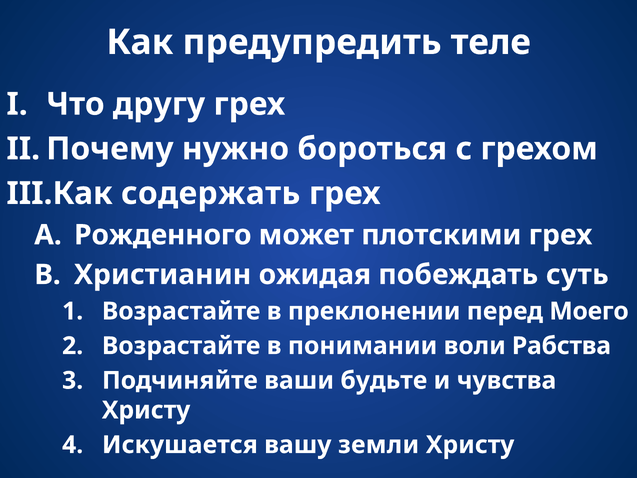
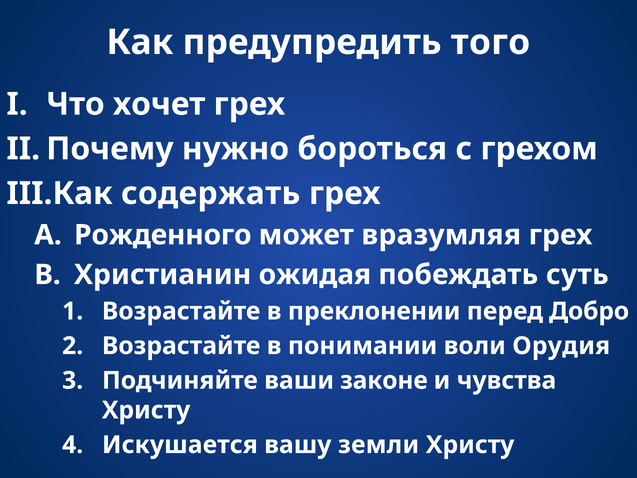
теле: теле -> того (491, 42)
другу: другу -> хочет (159, 104)
плотскими: плотскими -> вразумляя (441, 235)
Моего: Моего -> Добро (589, 311)
Рабства: Рабства -> Орудия (561, 346)
будьте: будьте -> законе (384, 380)
